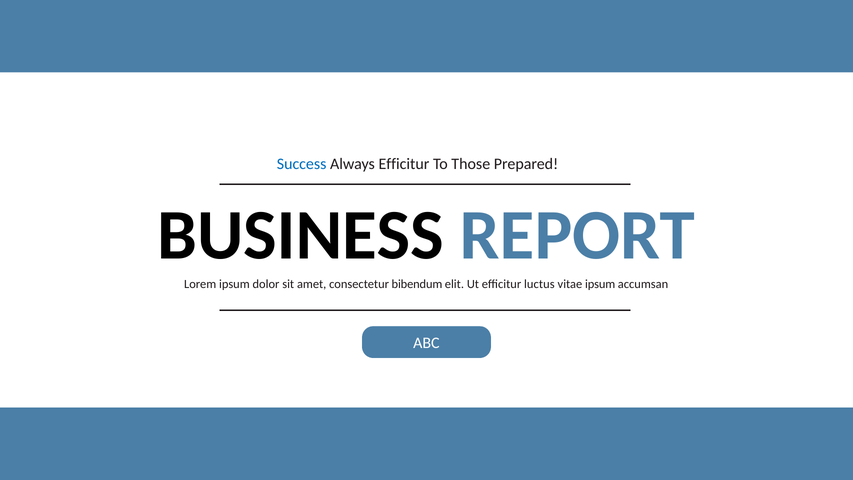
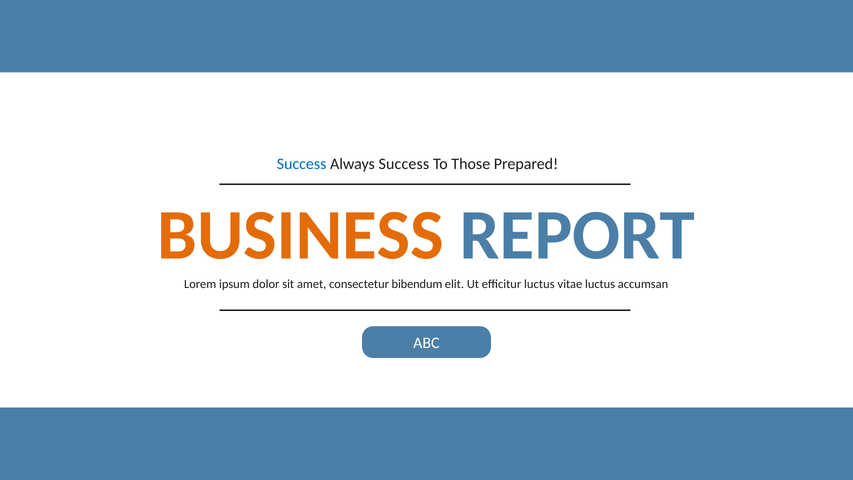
Always Efficitur: Efficitur -> Success (404, 164)
BUSINESS colour: black -> orange (301, 235)
vitae ipsum: ipsum -> luctus (600, 284)
